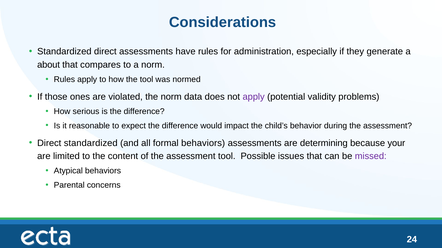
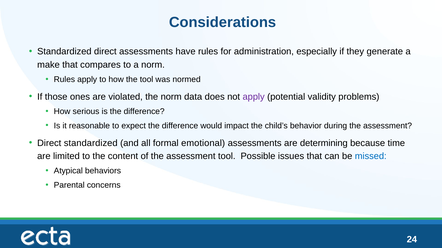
about: about -> make (49, 65)
formal behaviors: behaviors -> emotional (203, 143)
your: your -> time (396, 143)
missed colour: purple -> blue (371, 157)
